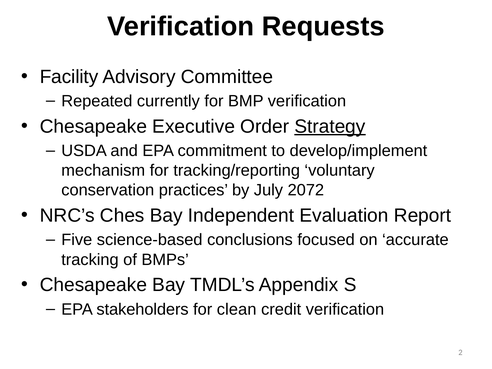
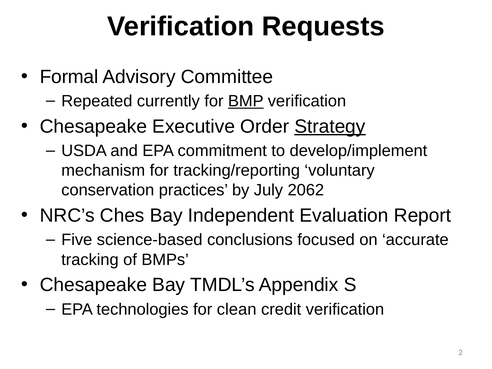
Facility: Facility -> Formal (69, 77)
BMP underline: none -> present (246, 101)
2072: 2072 -> 2062 (306, 190)
stakeholders: stakeholders -> technologies (143, 309)
